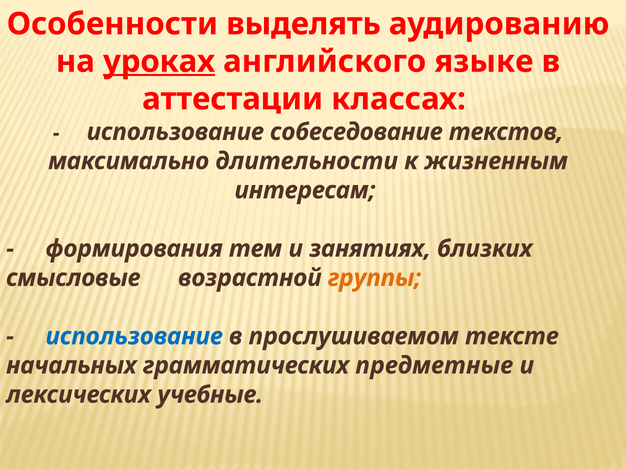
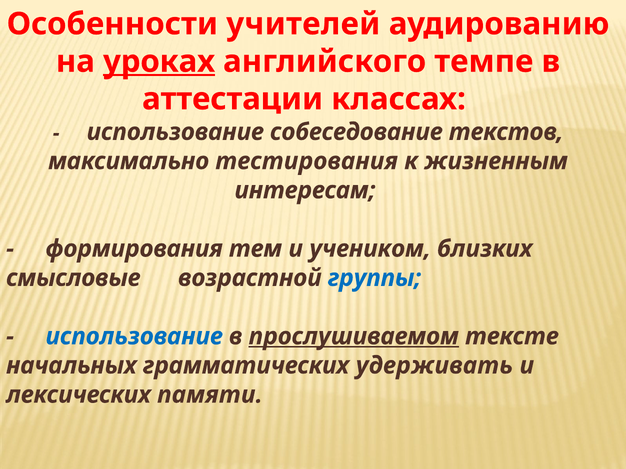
выделять: выделять -> учителей (303, 24)
языке: языке -> темпе (484, 62)
длительности: длительности -> тестирования (307, 161)
занятиях: занятиях -> учеником (370, 249)
группы colour: orange -> blue (375, 278)
прослушиваемом underline: none -> present (354, 337)
предметные: предметные -> удерживать (434, 366)
учебные: учебные -> памяти (210, 395)
